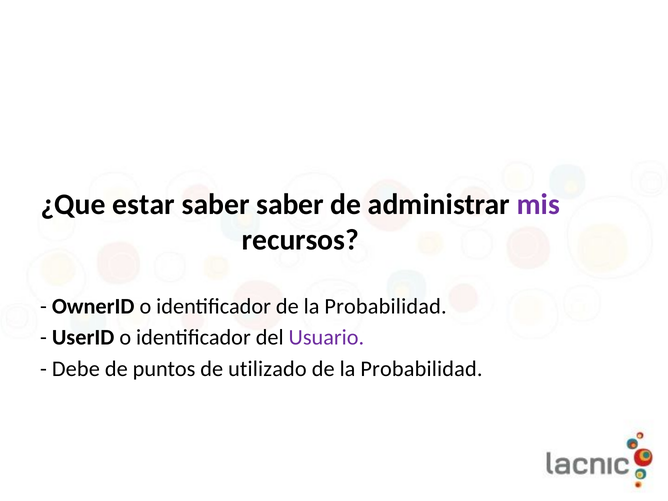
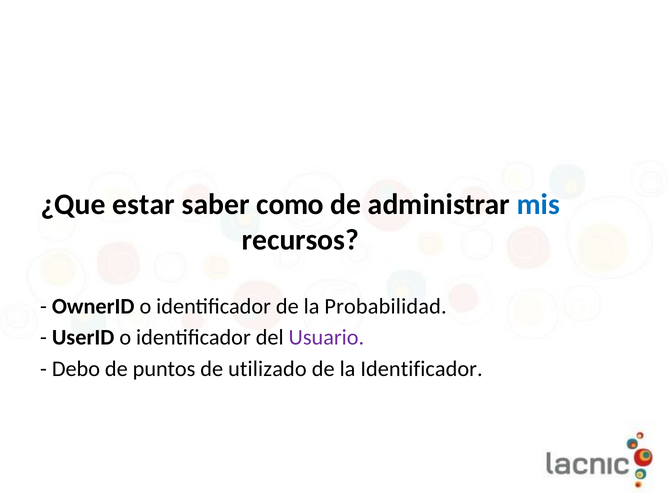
saber saber: saber -> como (290, 204)
mis colour: purple -> blue (538, 204)
Debe: Debe -> Debo (76, 369)
Probabilidad: Probabilidad -> Identificador (422, 369)
